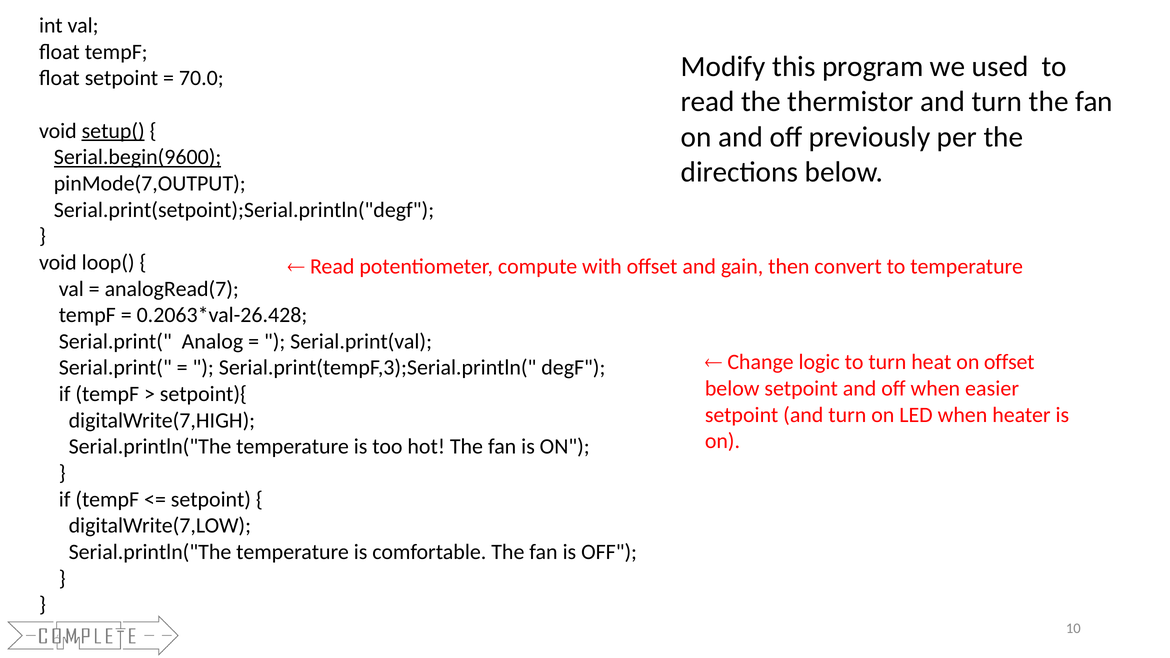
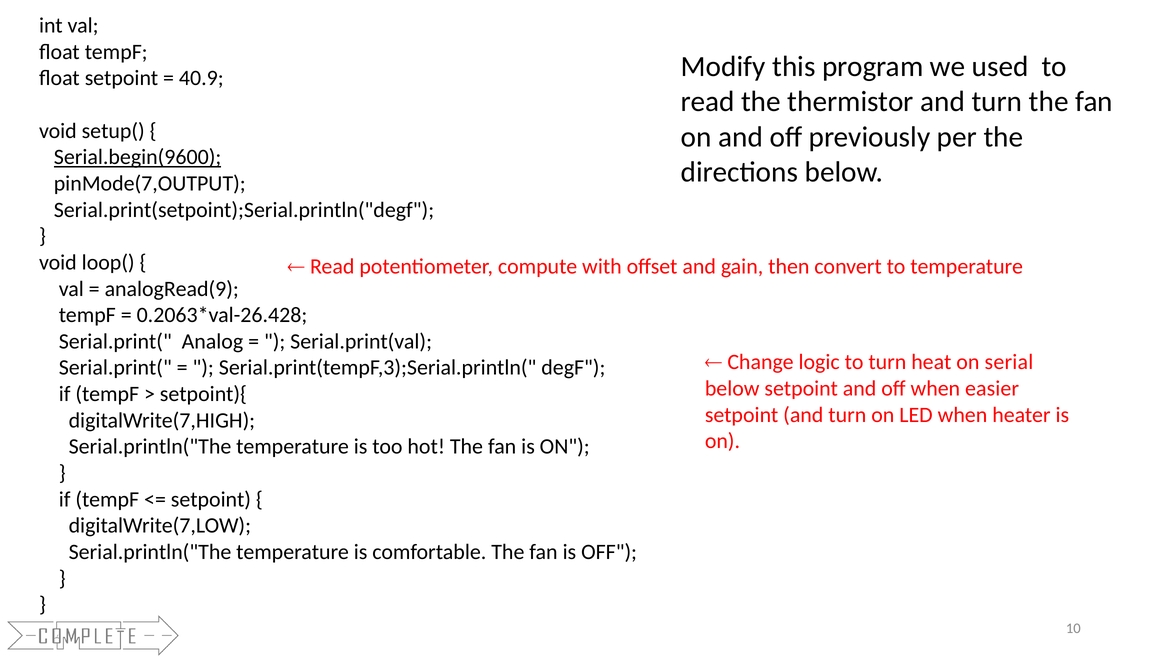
70.0: 70.0 -> 40.9 (201, 78)
setup( underline: present -> none (113, 131)
analogRead(7: analogRead(7 -> analogRead(9 (172, 289)
on offset: offset -> serial (1009, 362)
